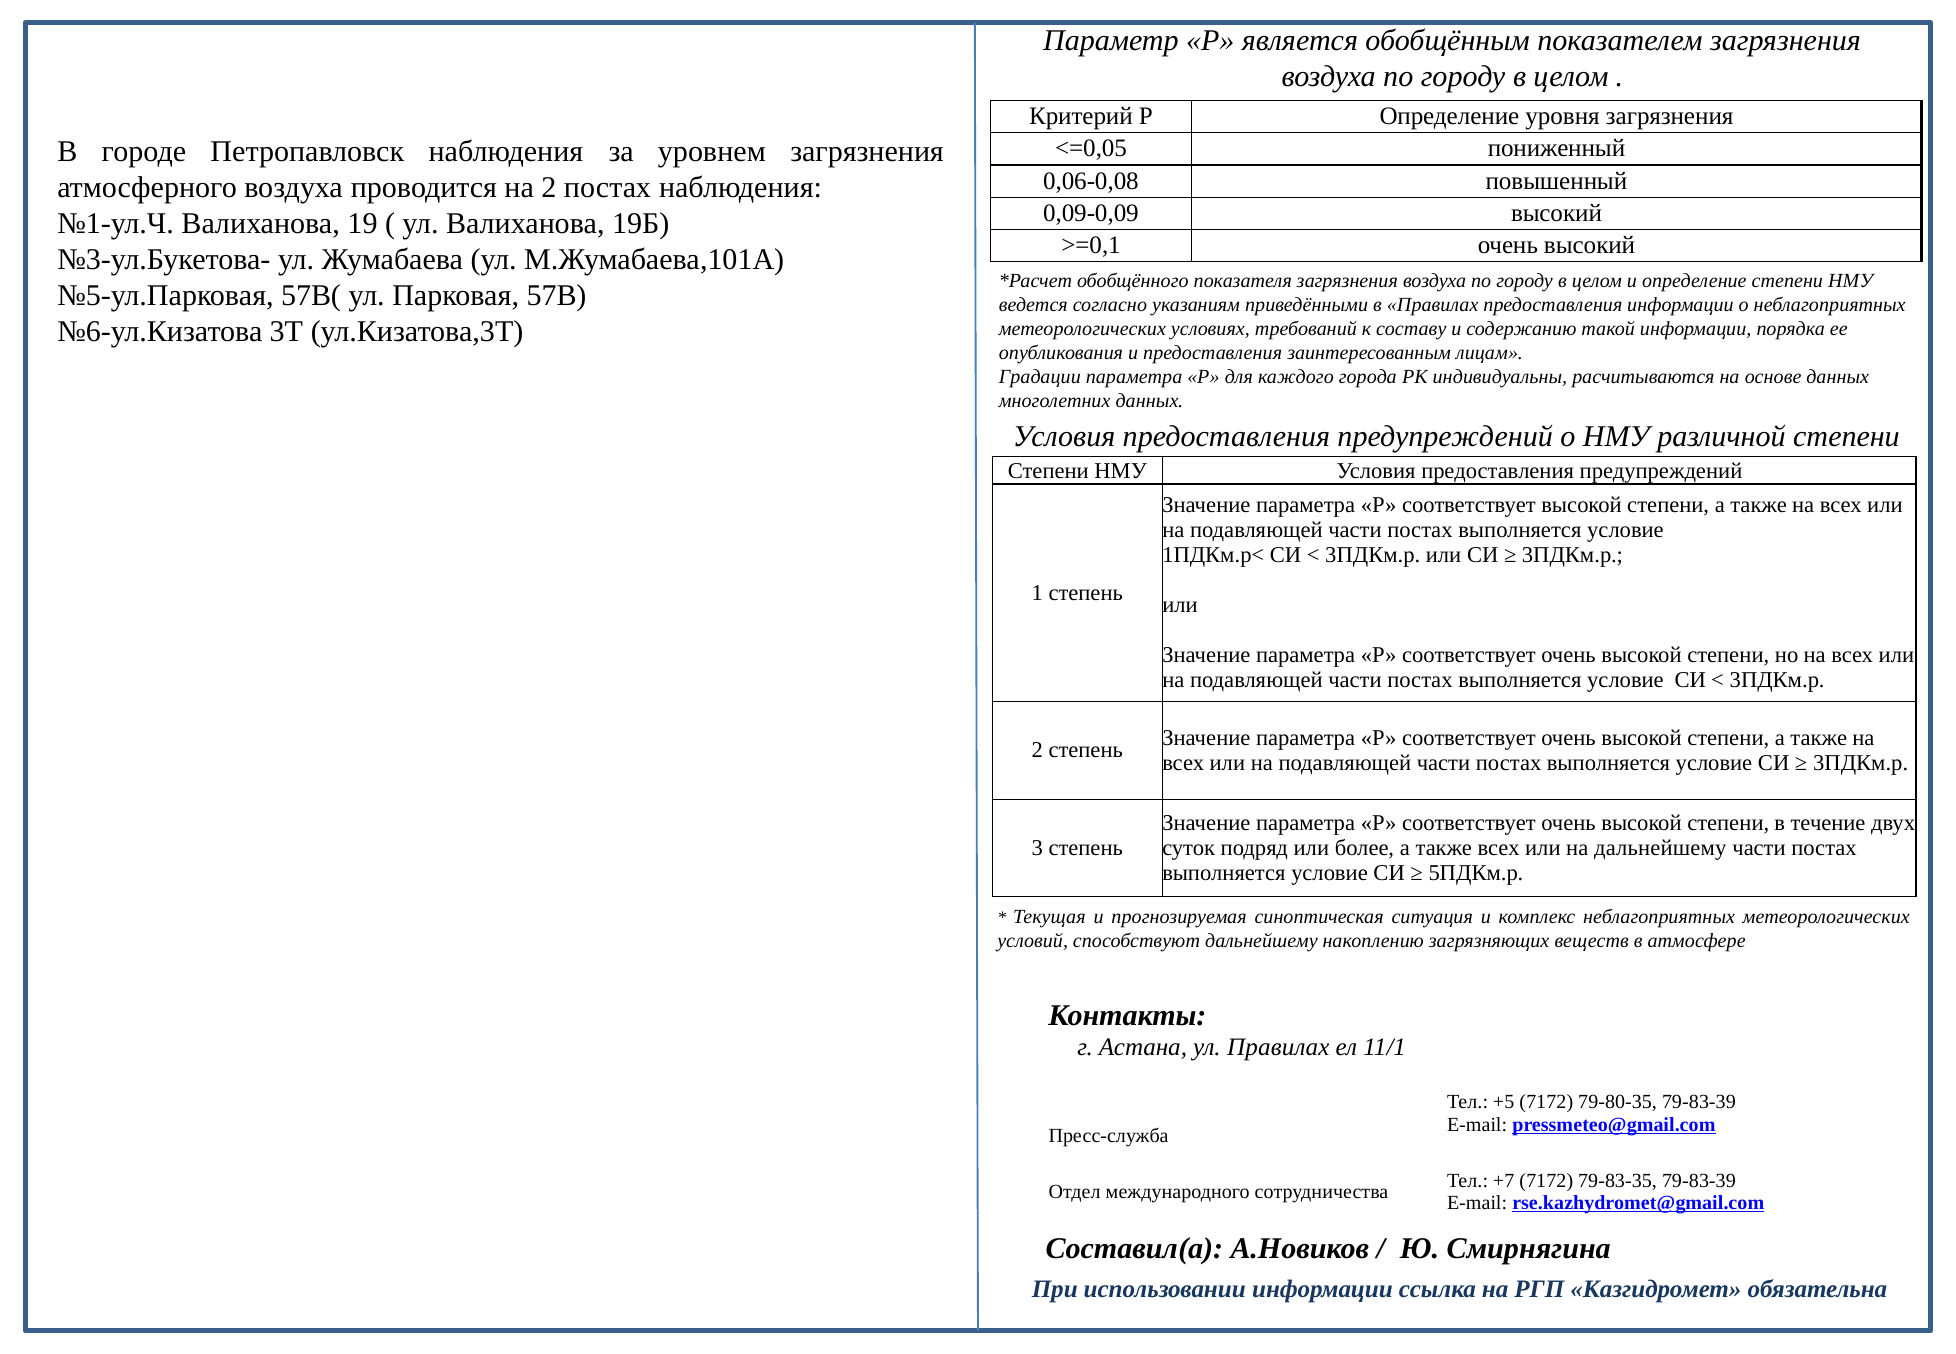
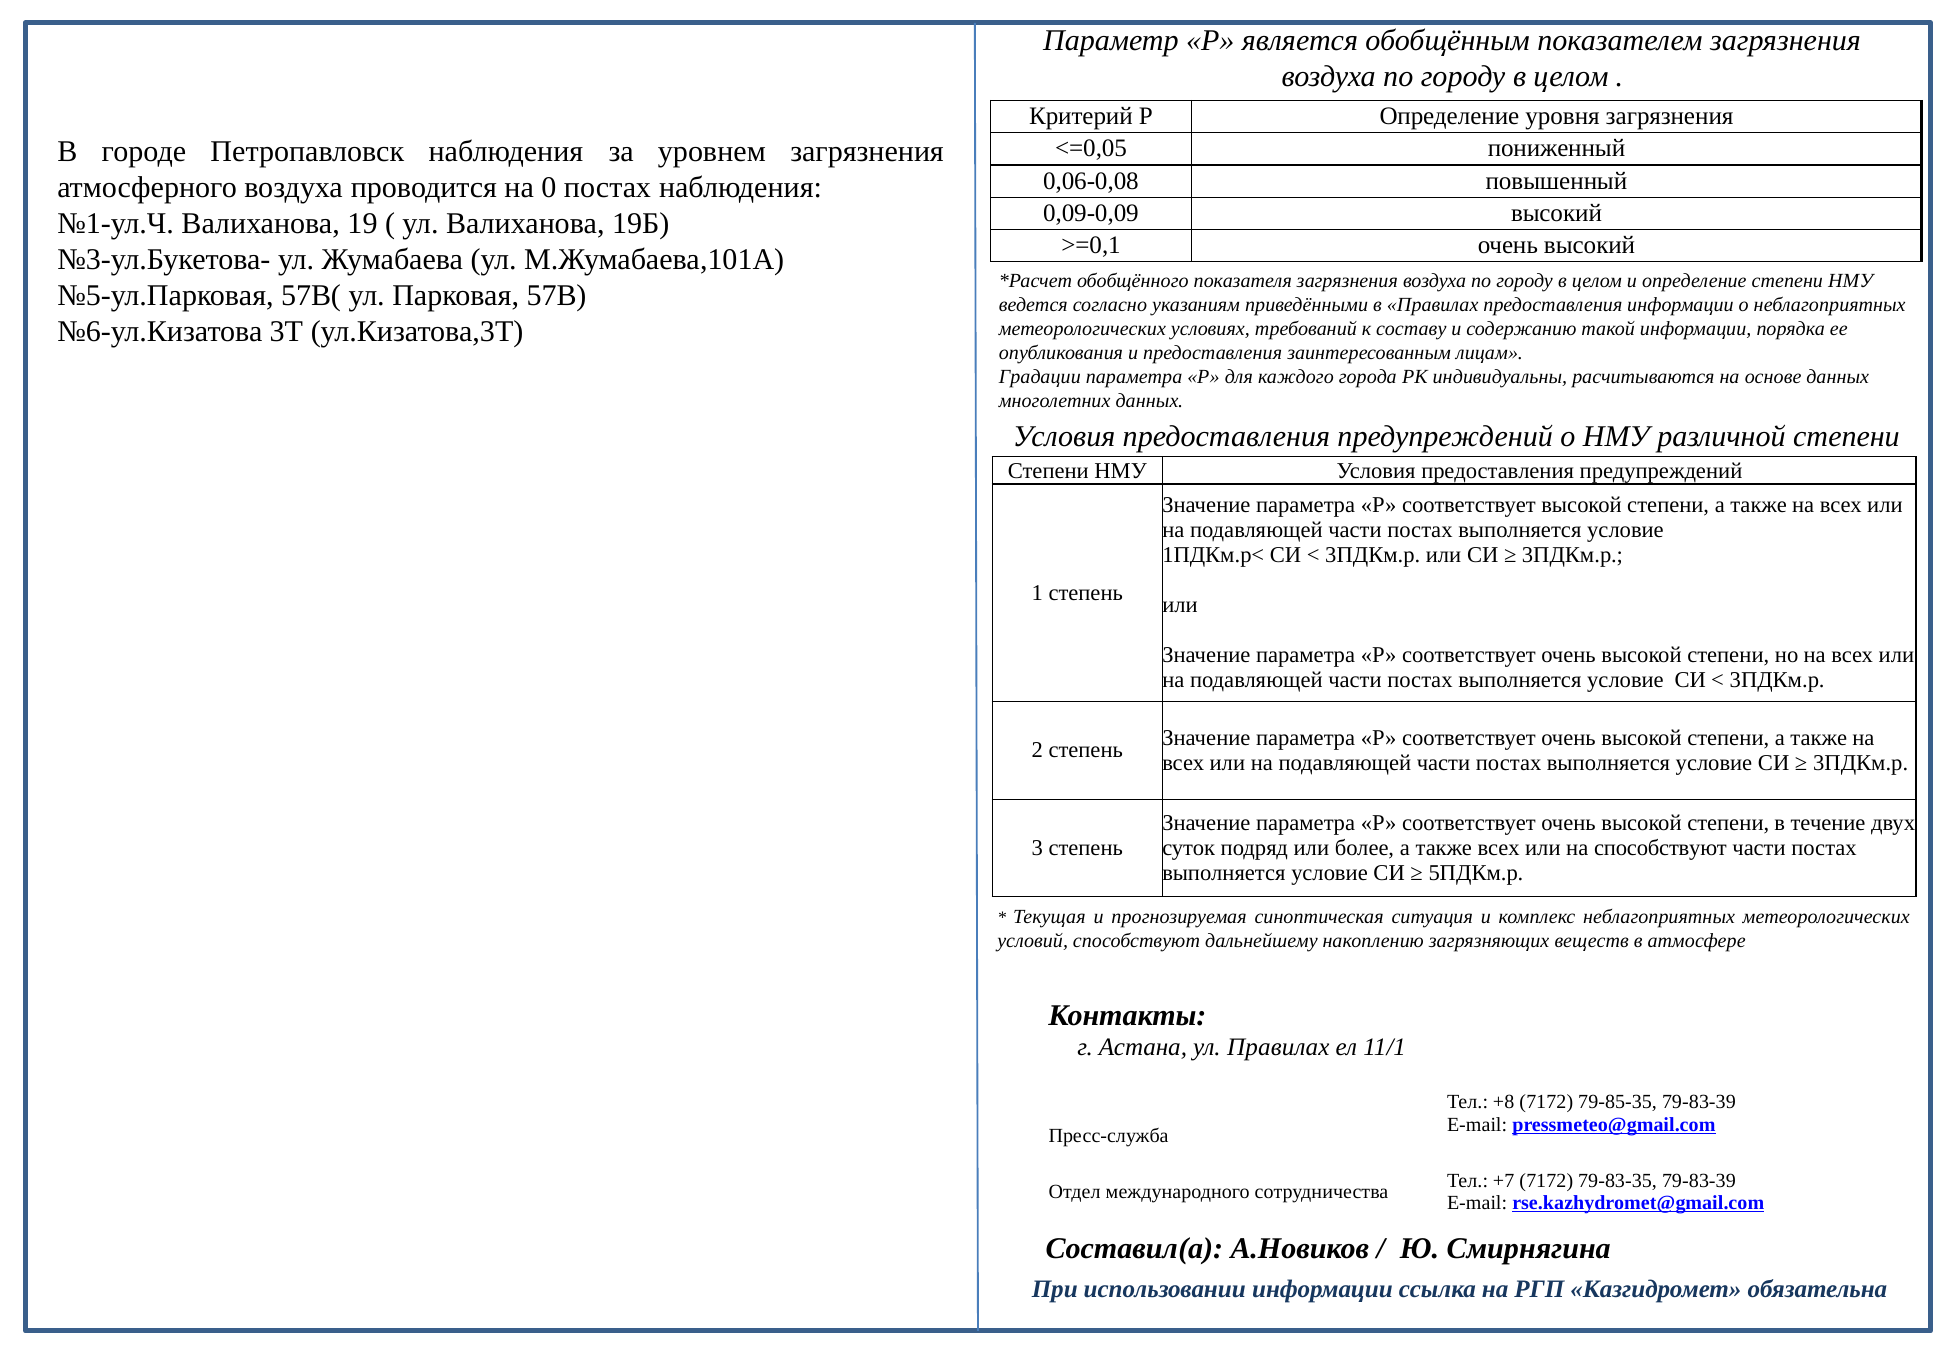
на 2: 2 -> 0 (549, 188)
на дальнейшему: дальнейшему -> способствуют (1660, 848)
+5: +5 -> +8 (1504, 1102)
79-80-35: 79-80-35 -> 79-85-35 (1618, 1102)
